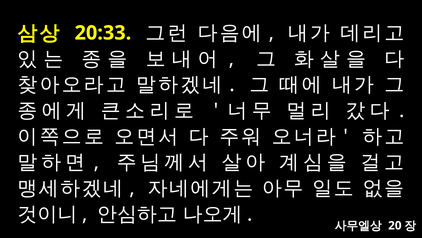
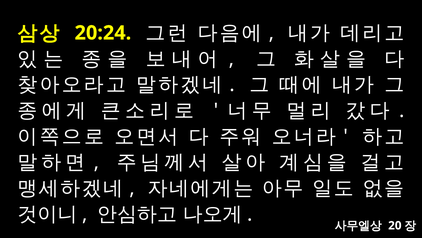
20:33: 20:33 -> 20:24 (103, 33)
